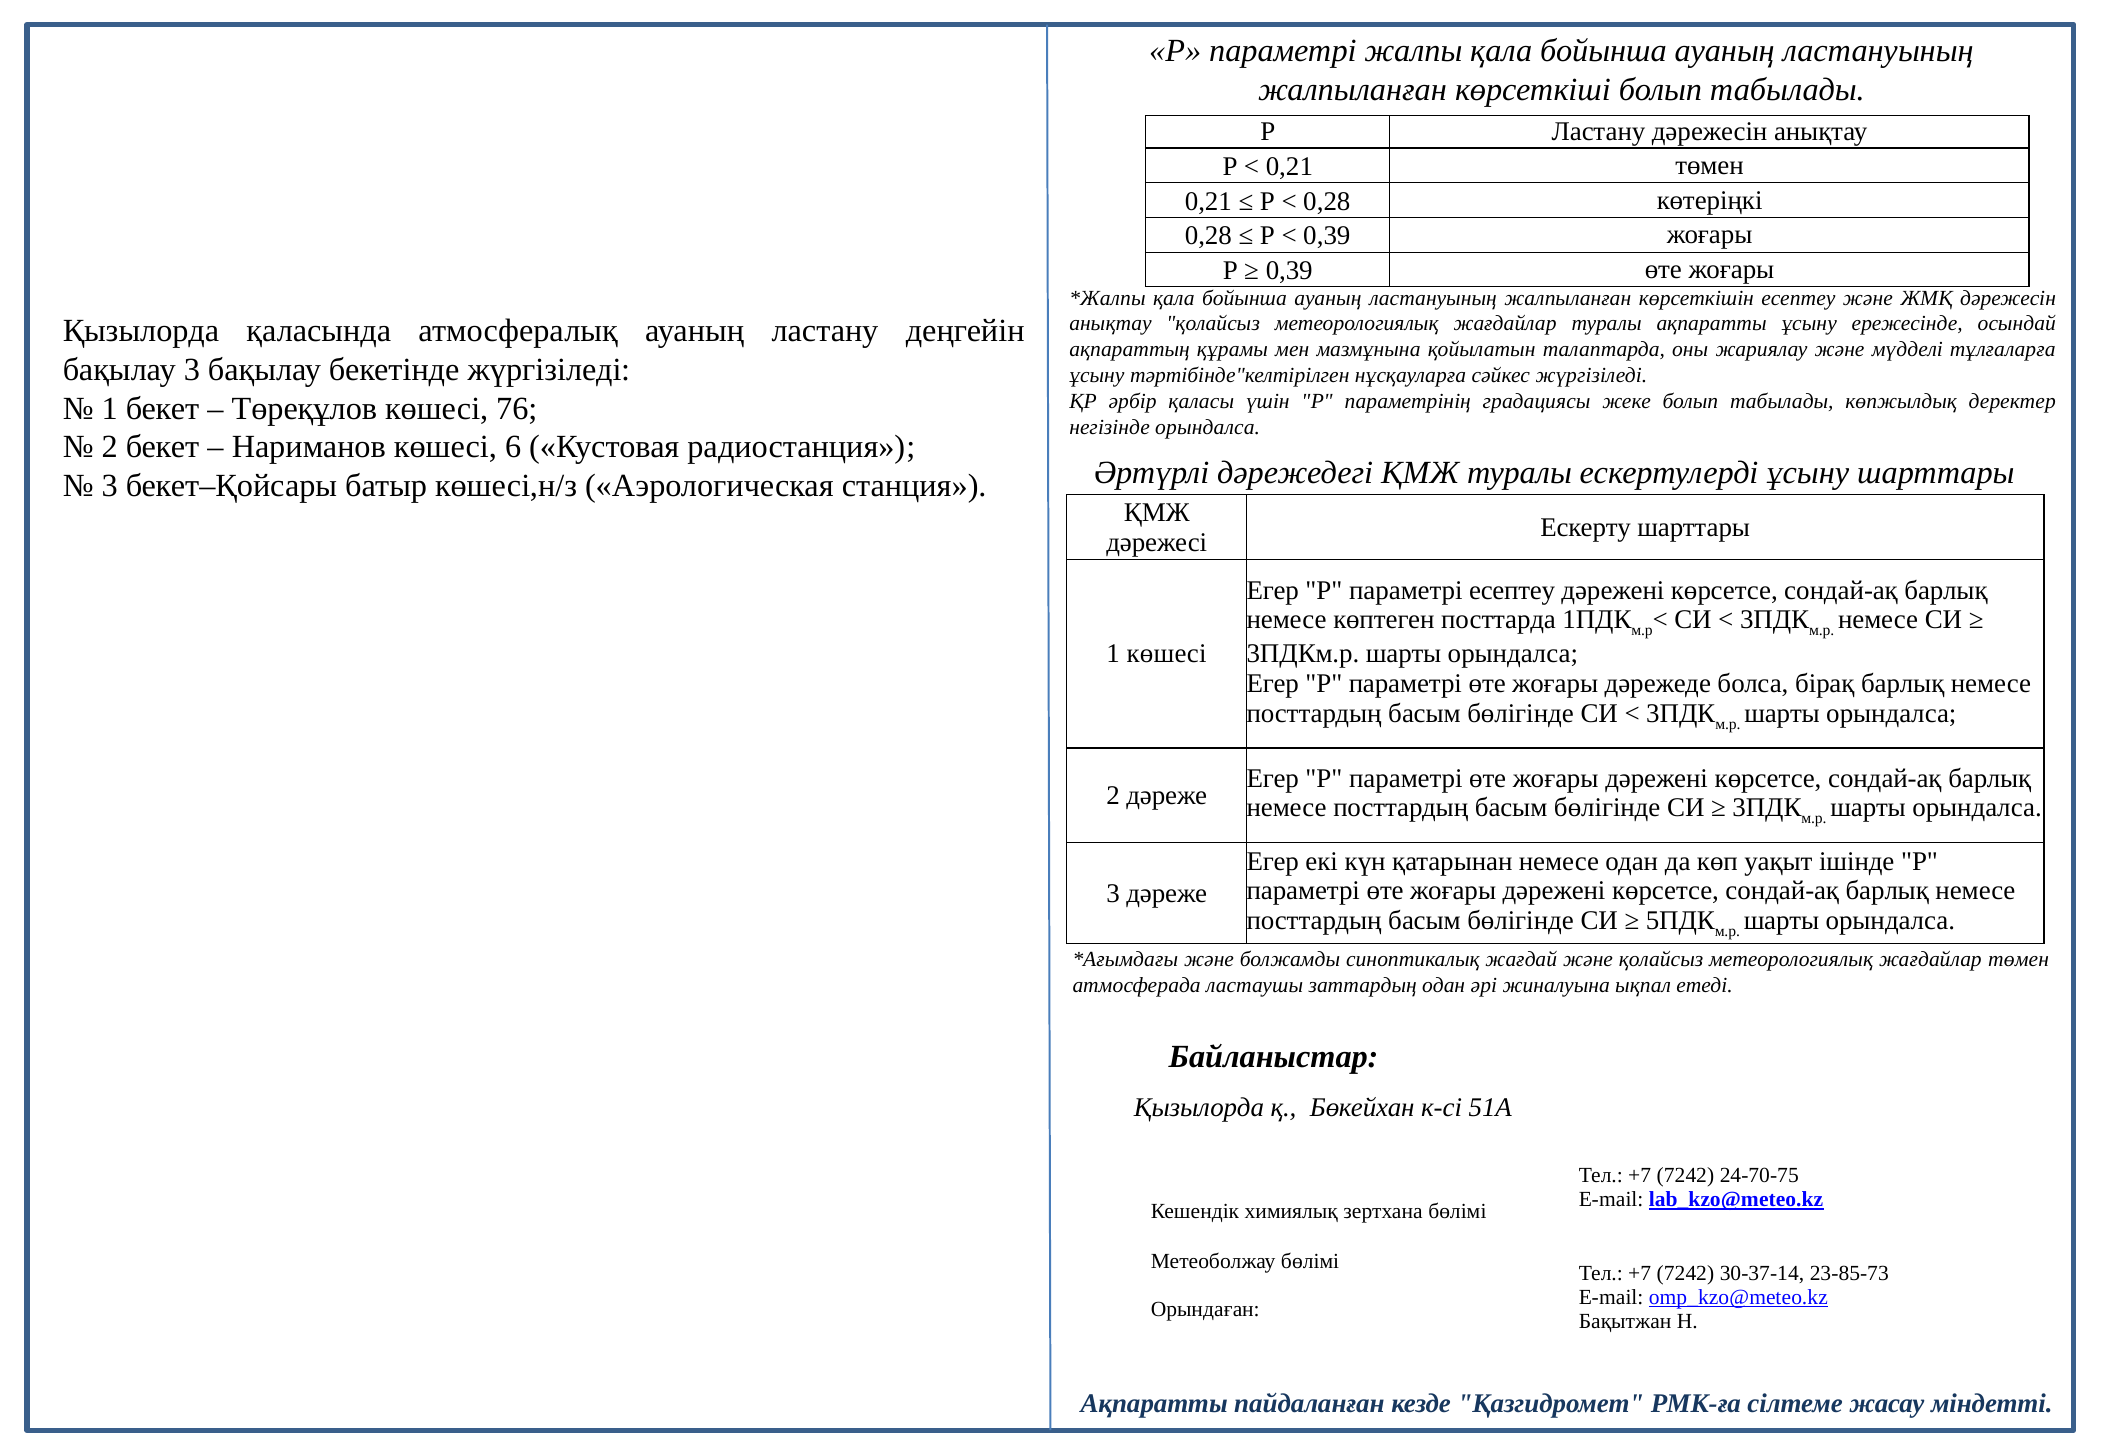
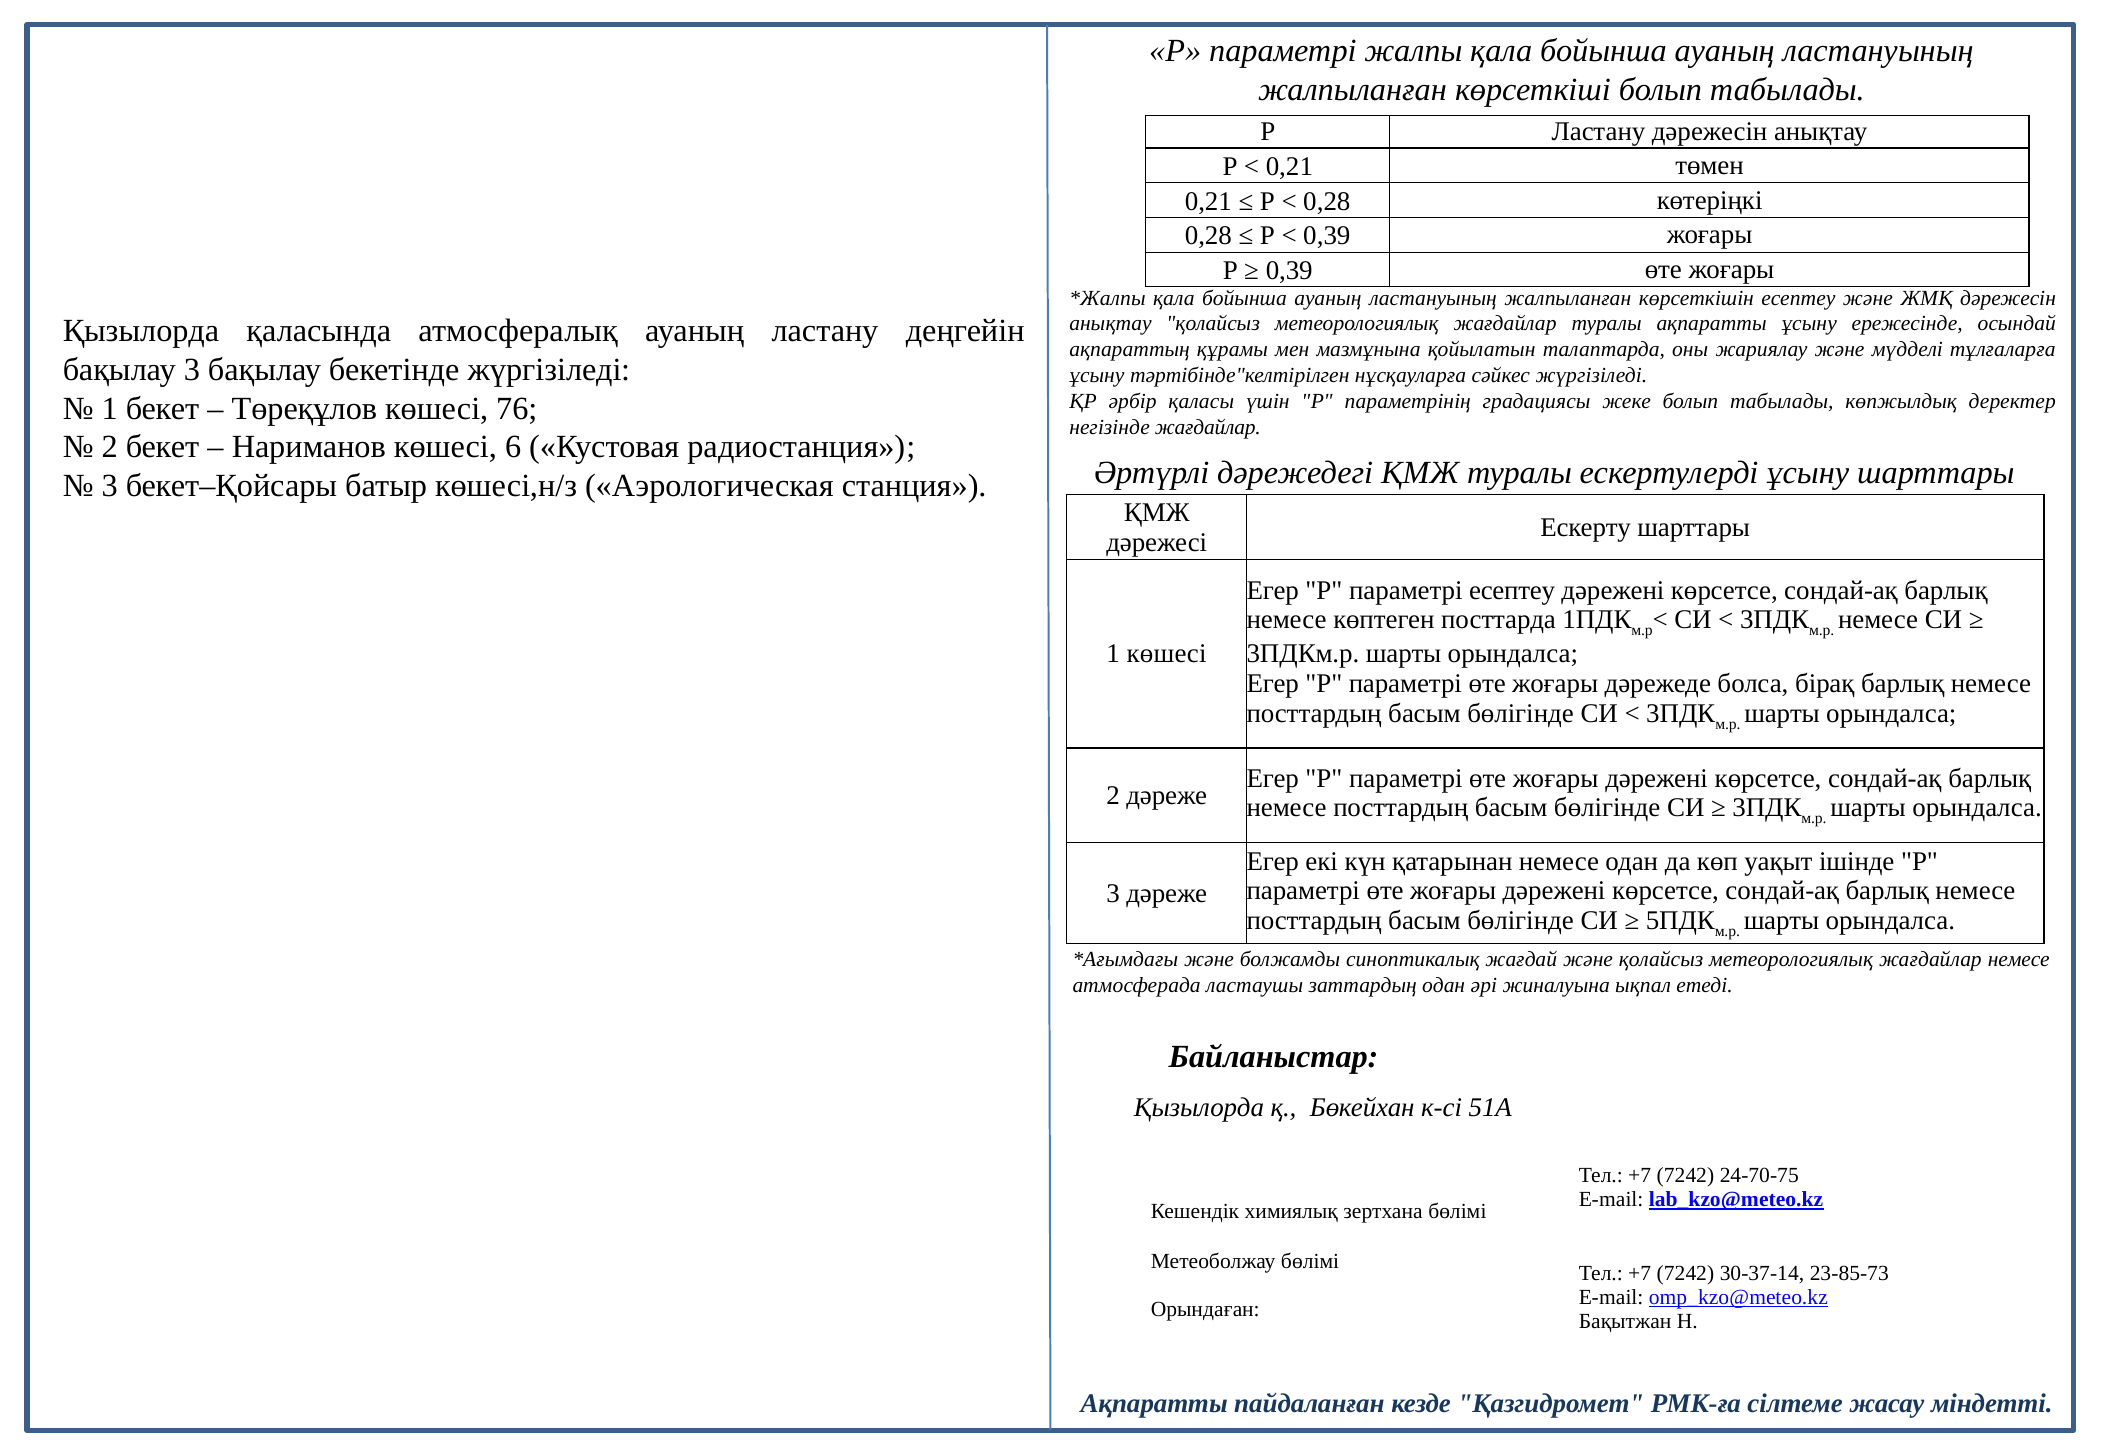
негізінде орындалса: орындалса -> жағдайлар (1208, 427)
жағдайлар төмен: төмен -> немесе (2019, 959)
